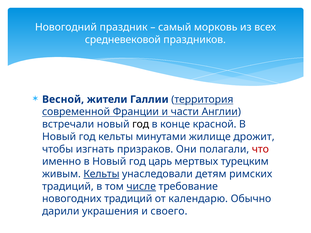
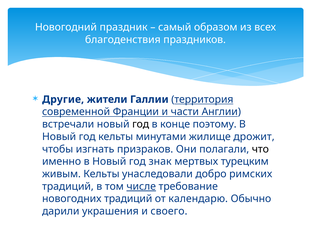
морковь: морковь -> образом (216, 27)
средневековой: средневековой -> благоденствия (123, 40)
Весной: Весной -> Другие (63, 100)
красной: красной -> поэтому (215, 124)
что colour: red -> black (260, 149)
царь: царь -> знак (160, 162)
Кельты underline: present -> none (101, 174)
детям: детям -> добро (211, 174)
